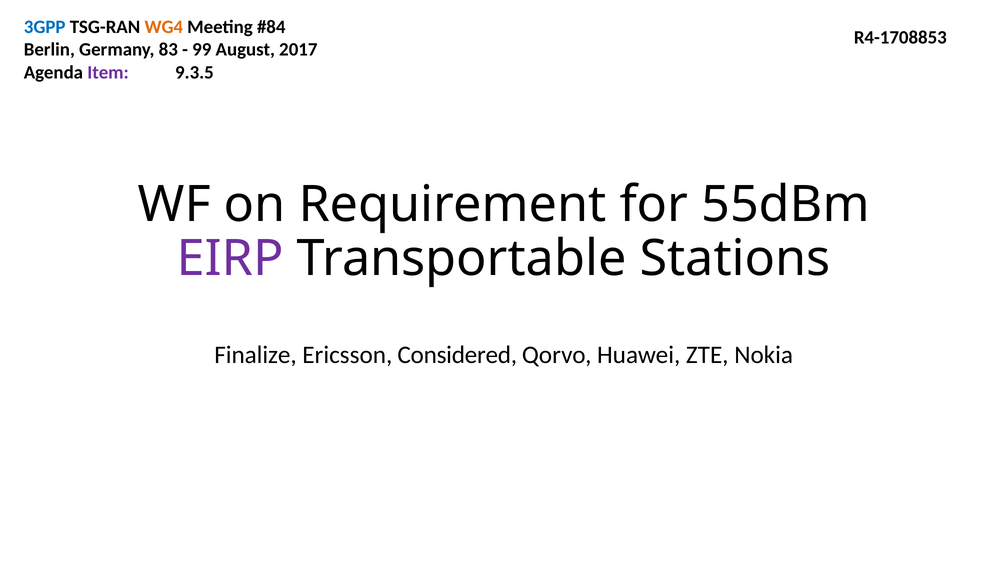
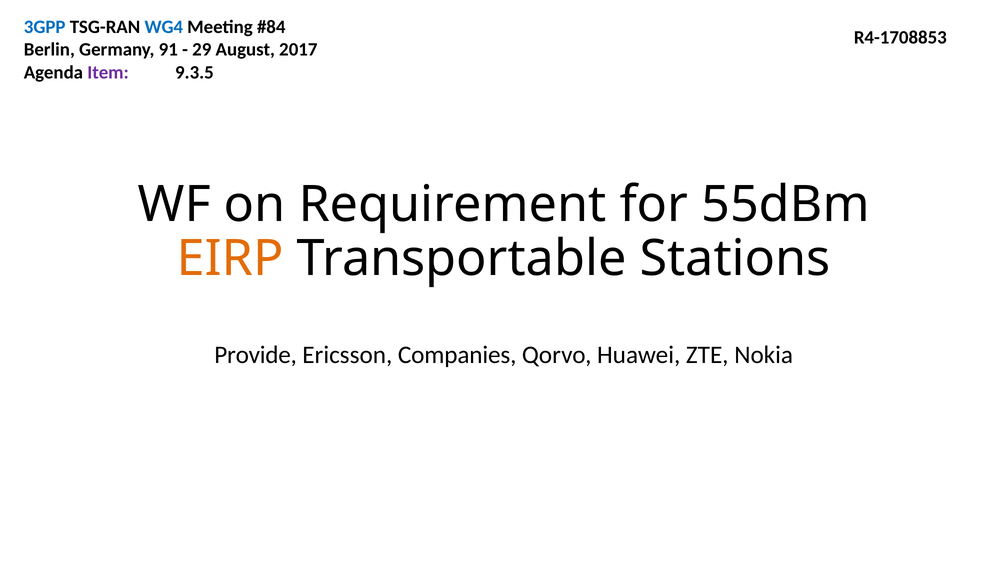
WG4 colour: orange -> blue (164, 27)
83: 83 -> 91 (168, 50)
99: 99 -> 29 (202, 50)
EIRP colour: purple -> orange (230, 259)
Finalize: Finalize -> Provide (256, 355)
Considered: Considered -> Companies (457, 355)
